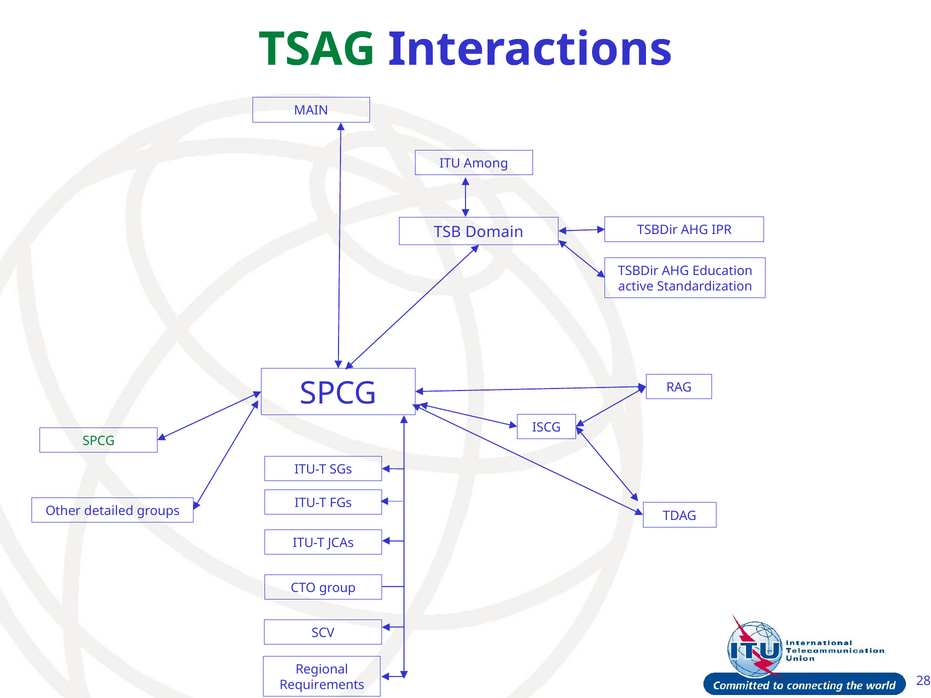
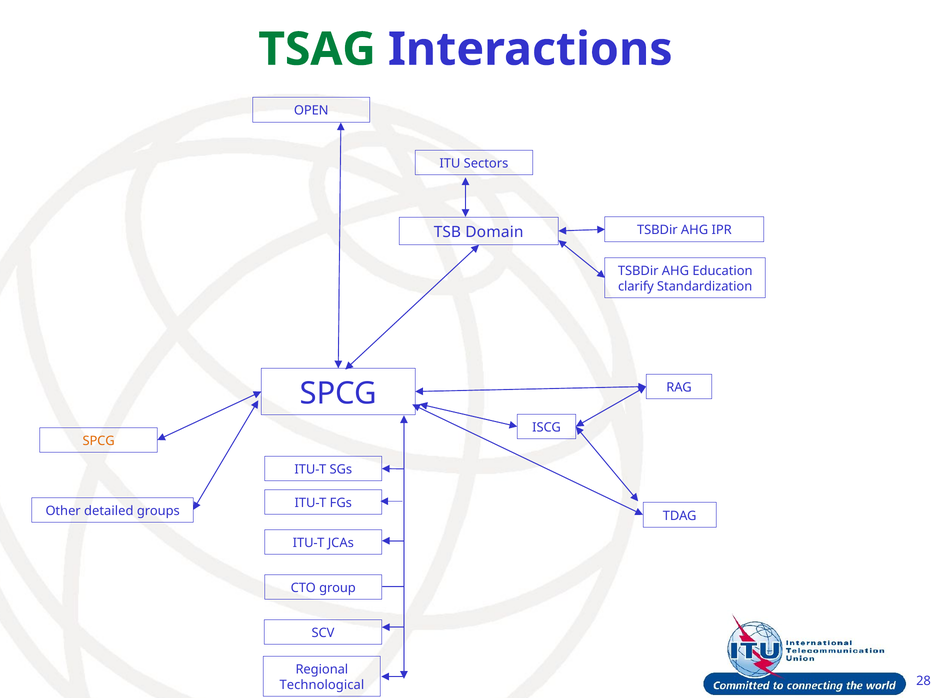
MAIN: MAIN -> OPEN (311, 111)
Among: Among -> Sectors (486, 163)
active: active -> clarify (636, 287)
SPCG colour: green -> orange (99, 441)
Requirements: Requirements -> Technological (322, 685)
